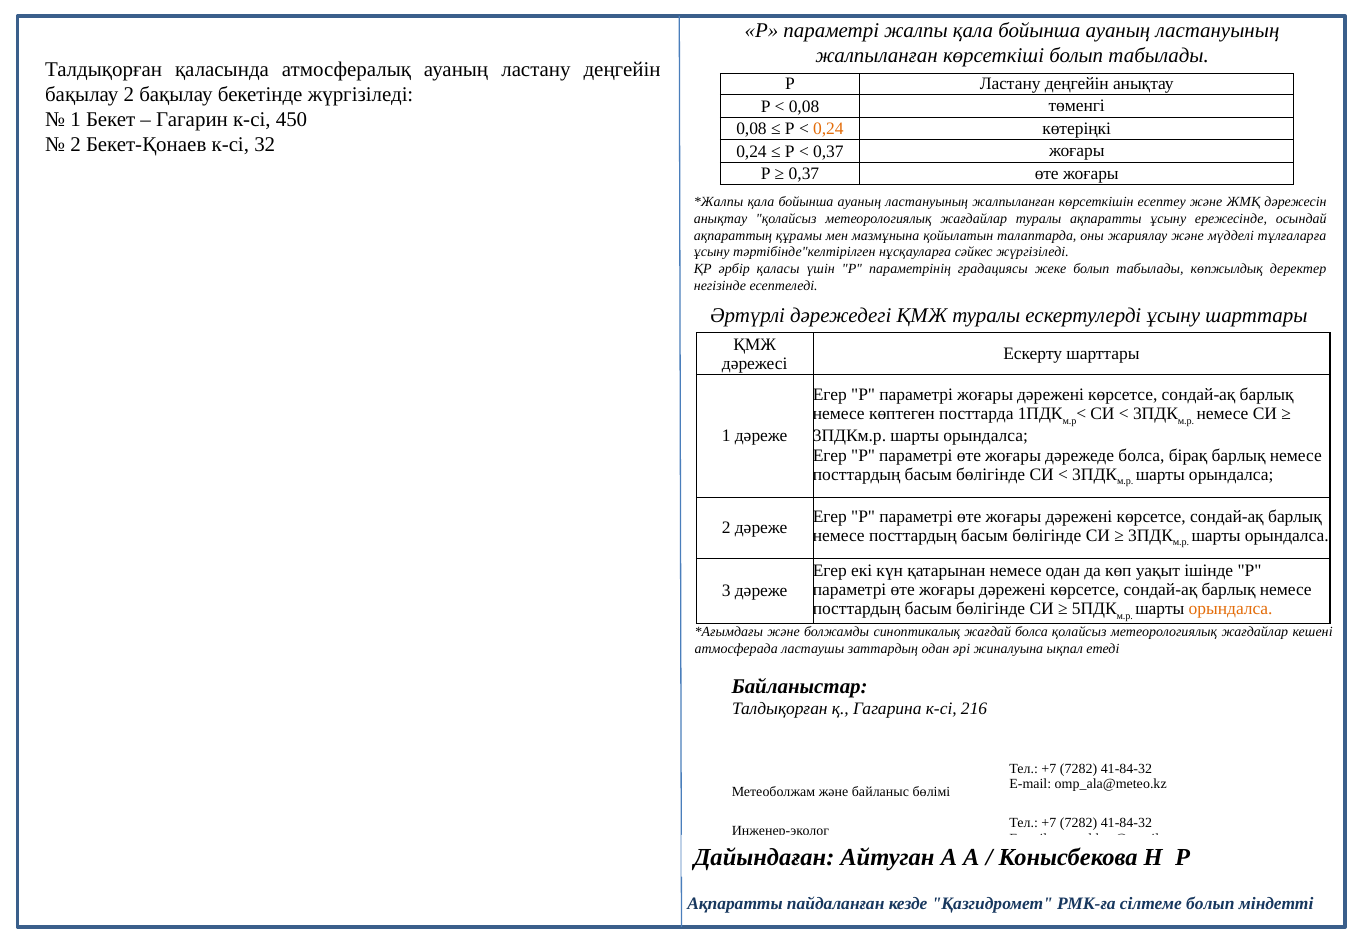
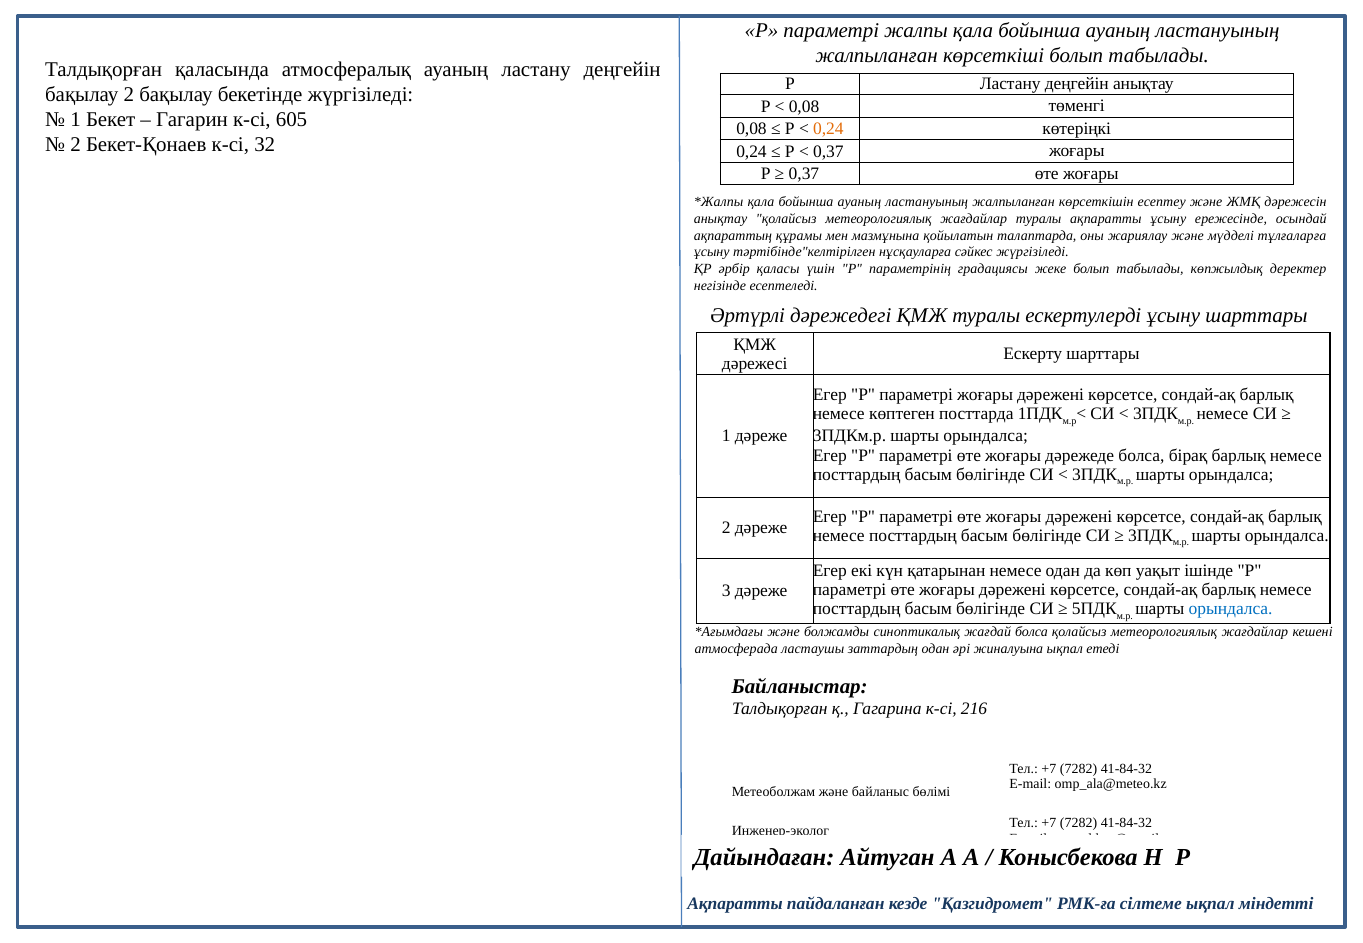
450: 450 -> 605 (292, 120)
орындалса colour: orange -> blue (1231, 609)
сілтеме болып: болып -> ықпал (1210, 904)
